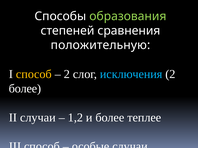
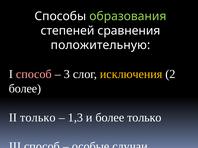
способ colour: yellow -> pink (34, 74)
2: 2 -> 3 (67, 74)
исключения colour: light blue -> yellow (131, 74)
II случаи: случаи -> только (38, 118)
1,2: 1,2 -> 1,3 (75, 118)
более теплее: теплее -> только (144, 118)
